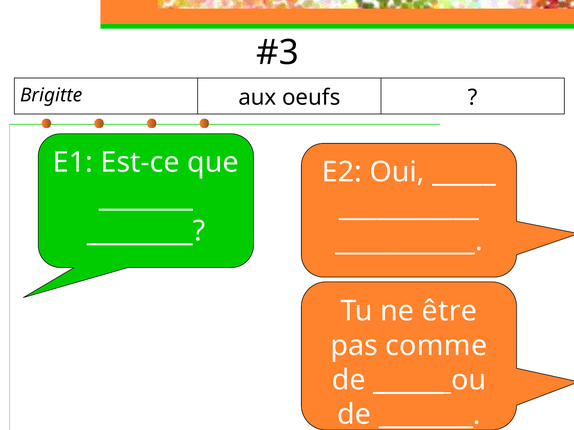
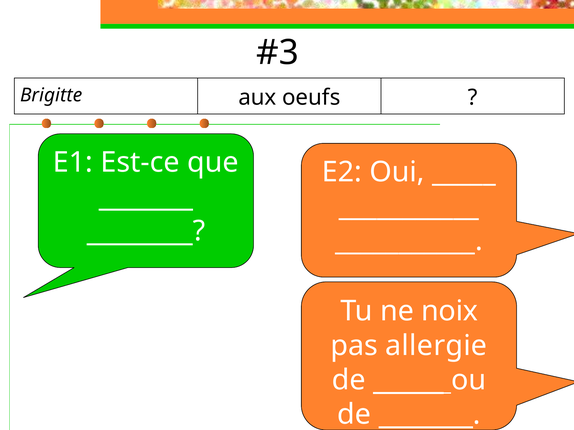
être: être -> noix (450, 312)
comme: comme -> allergie (436, 346)
